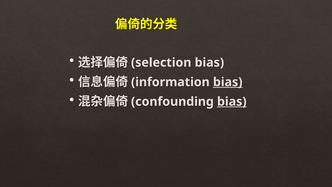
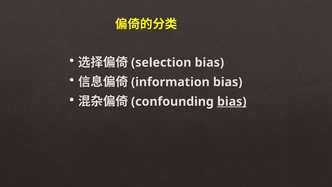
bias underline: present -> none (228, 82)
